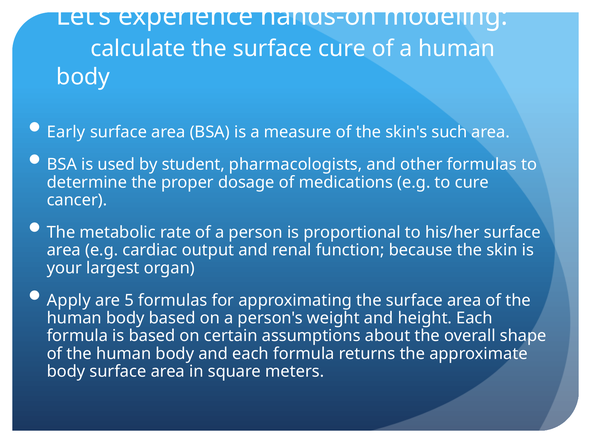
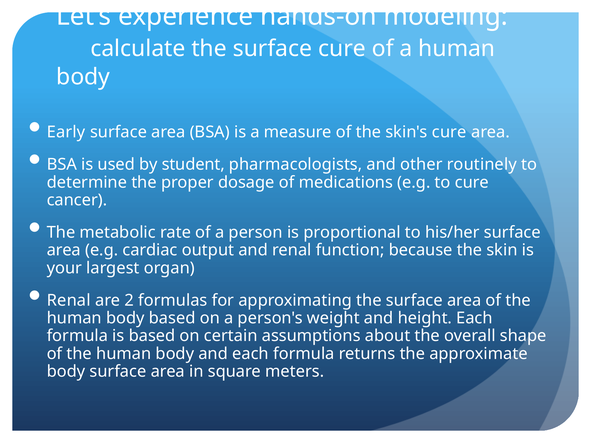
skin's such: such -> cure (449, 132)
other formulas: formulas -> routinely (482, 165)
Apply: Apply -> Renal (69, 301)
5: 5 -> 2 (129, 301)
